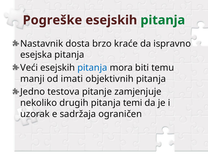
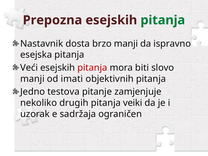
Pogreške: Pogreške -> Prepozna (52, 20)
brzo kraće: kraće -> manji (126, 44)
pitanja colour: blue -> red (92, 68)
temu: temu -> slovo (163, 68)
temi: temi -> veiki (133, 103)
